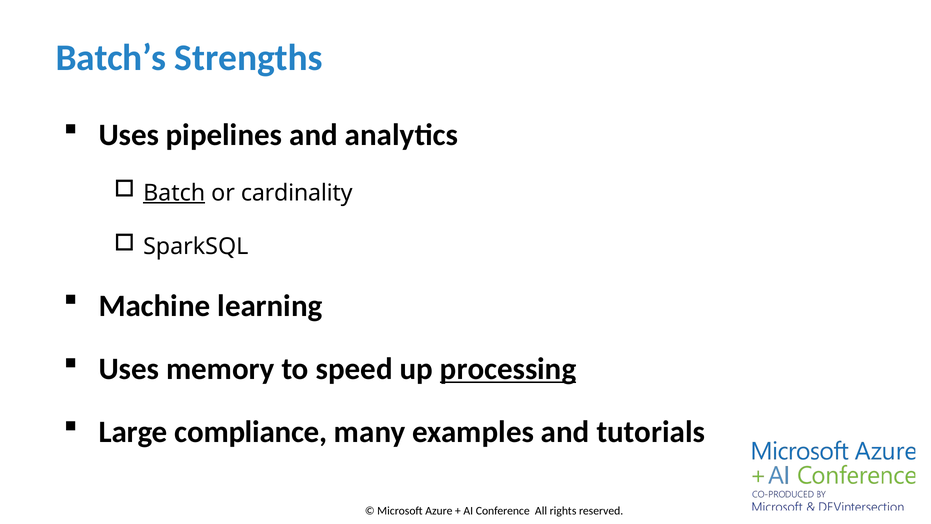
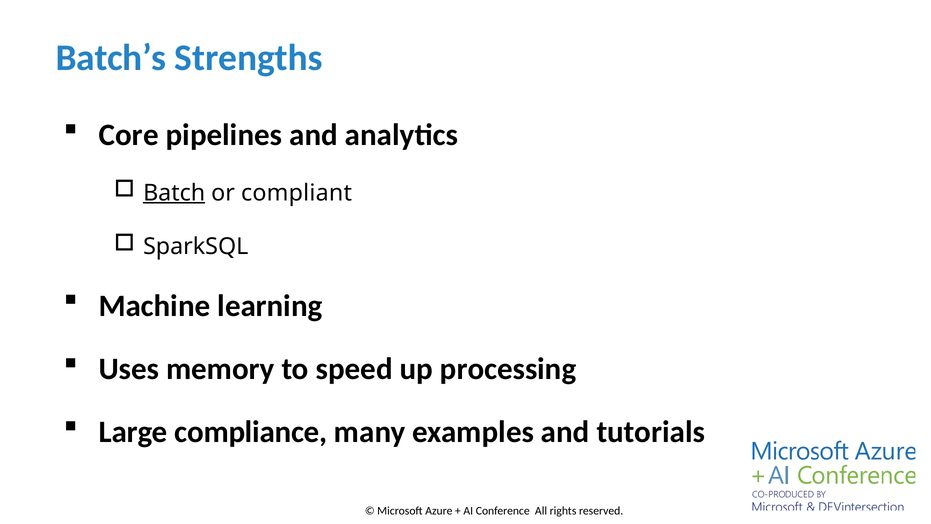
Uses: Uses -> Core (129, 135)
cardinality: cardinality -> compliant (297, 193)
processing underline: present -> none (508, 369)
